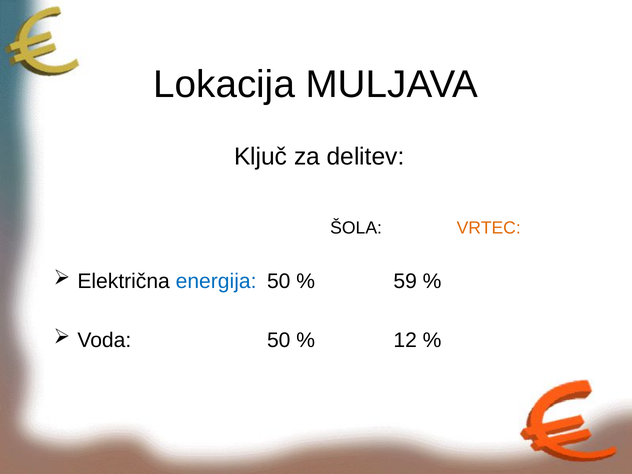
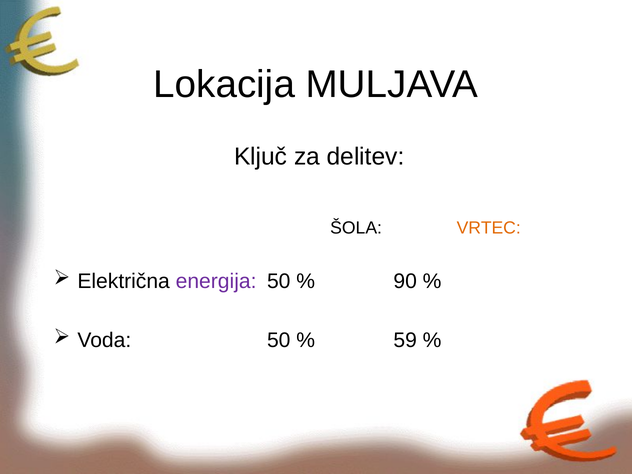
energija colour: blue -> purple (216, 281)
59: 59 -> 90 (405, 281)
12: 12 -> 59 (405, 340)
